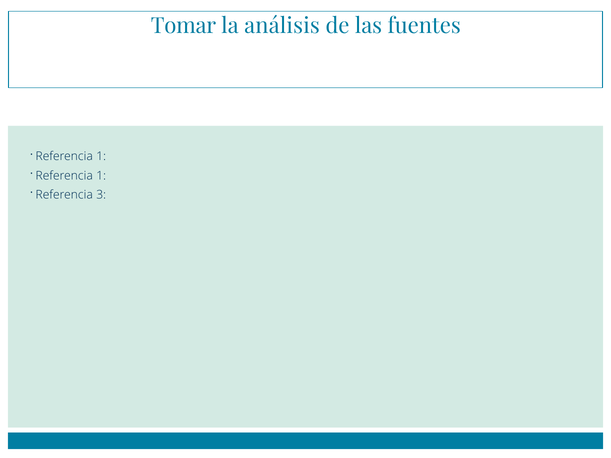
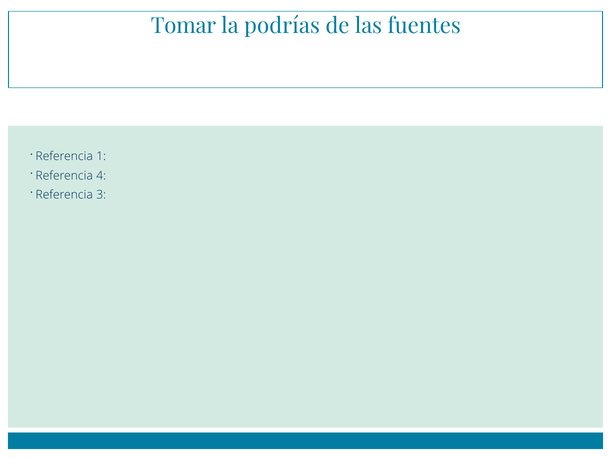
análisis: análisis -> podrías (282, 26)
1: 1 -> 4 (101, 176)
